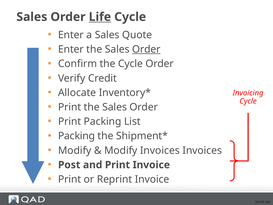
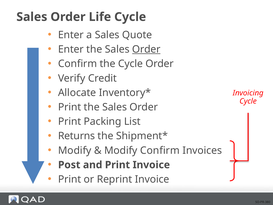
Life underline: present -> none (100, 17)
Packing: Packing -> Returns (77, 136)
Modify Invoices: Invoices -> Confirm (160, 150)
